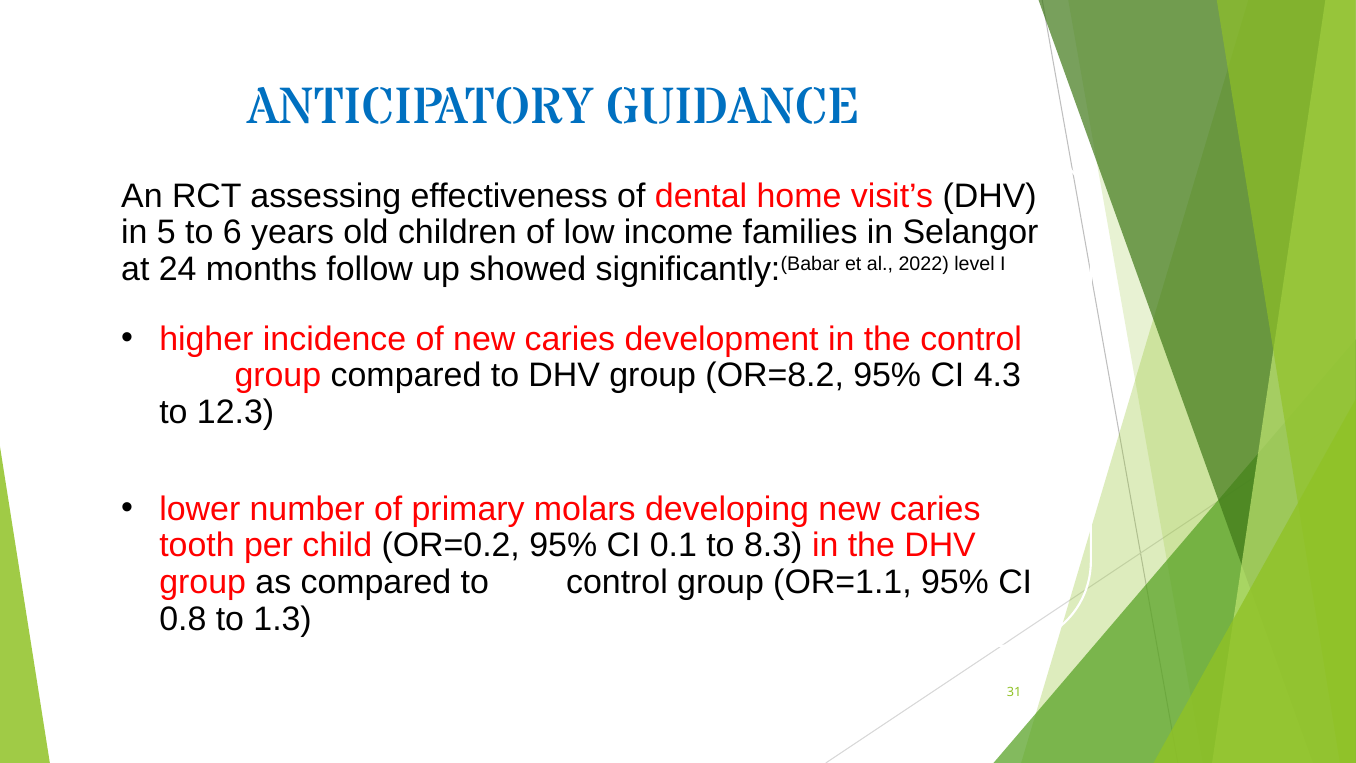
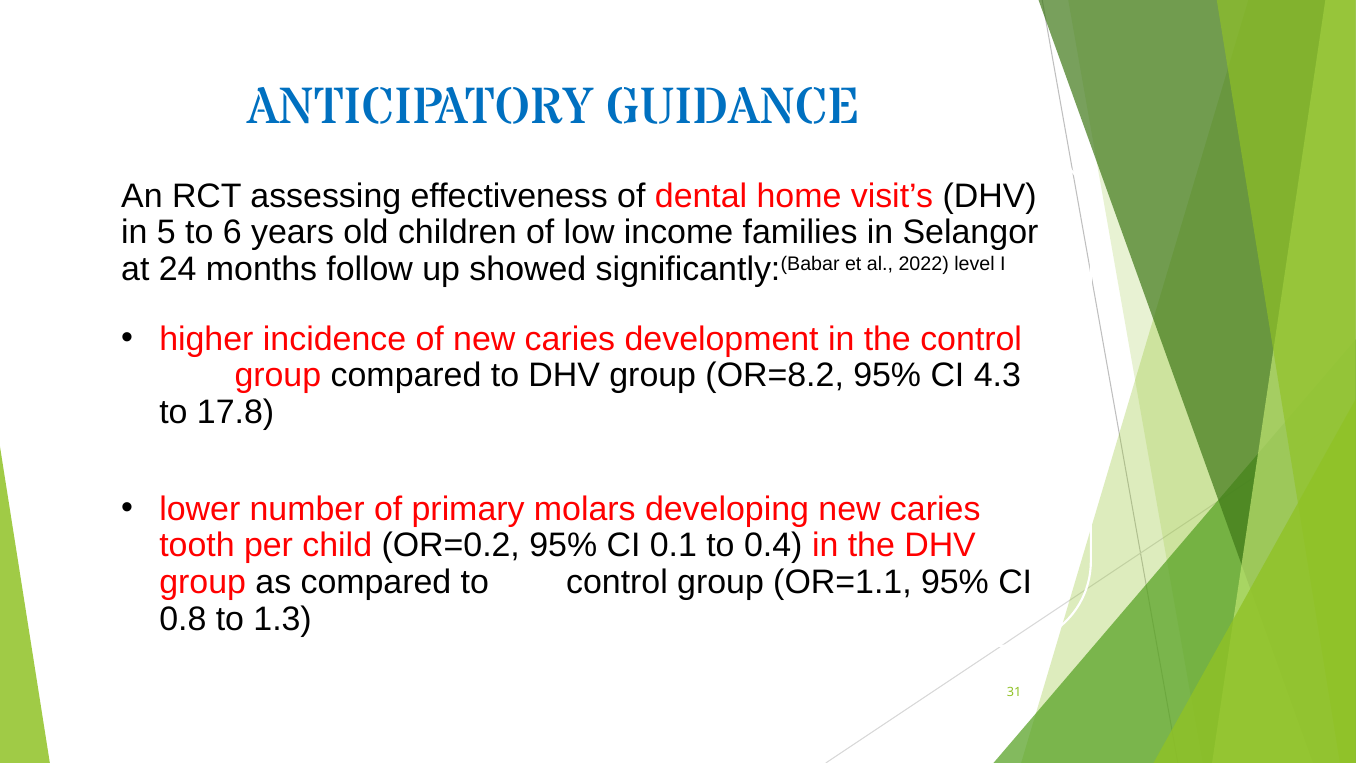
12.3: 12.3 -> 17.8 (236, 412)
8.3: 8.3 -> 0.4 (773, 545)
